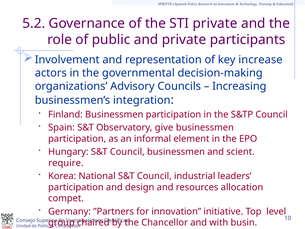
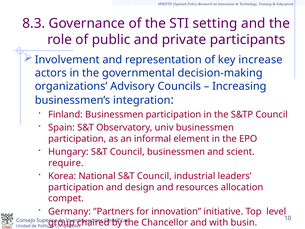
5.2: 5.2 -> 8.3 (34, 23)
STI private: private -> setting (215, 23)
give: give -> univ (164, 127)
